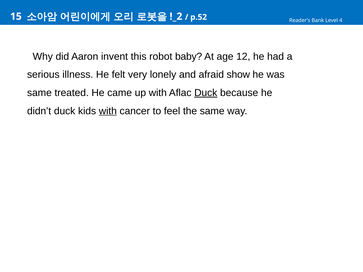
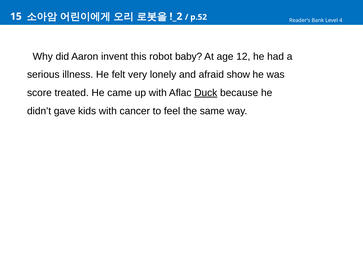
same: same -> score (39, 93)
didn’t duck: duck -> gave (65, 111)
with underline: present -> none (108, 111)
